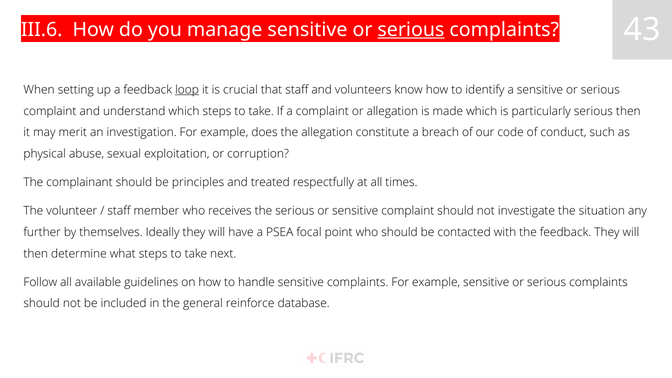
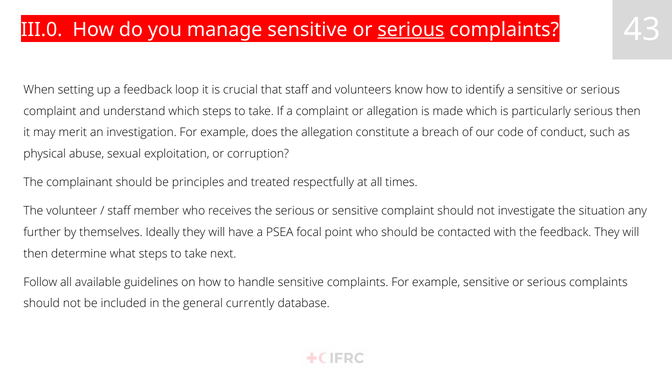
III.6: III.6 -> III.0 (42, 30)
loop underline: present -> none (187, 90)
reinforce: reinforce -> currently (250, 304)
